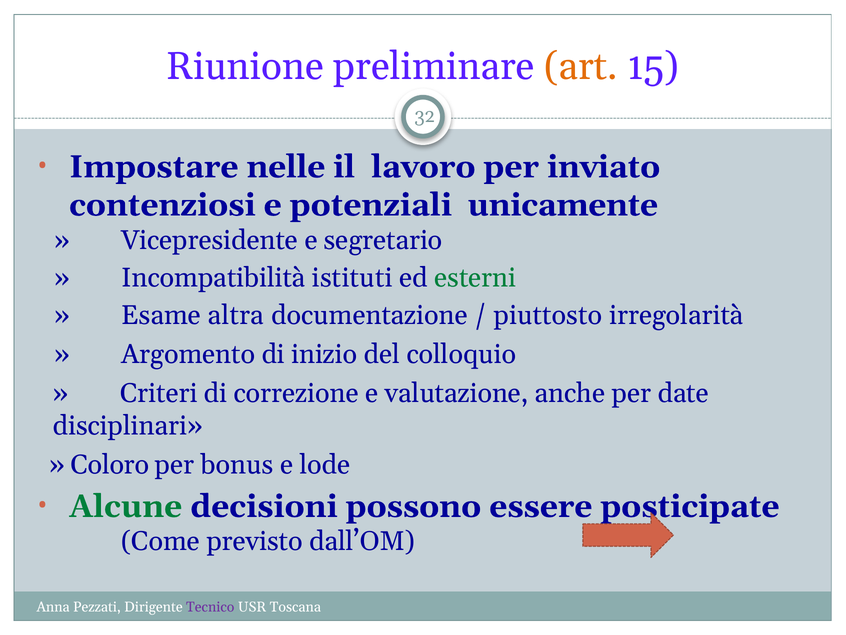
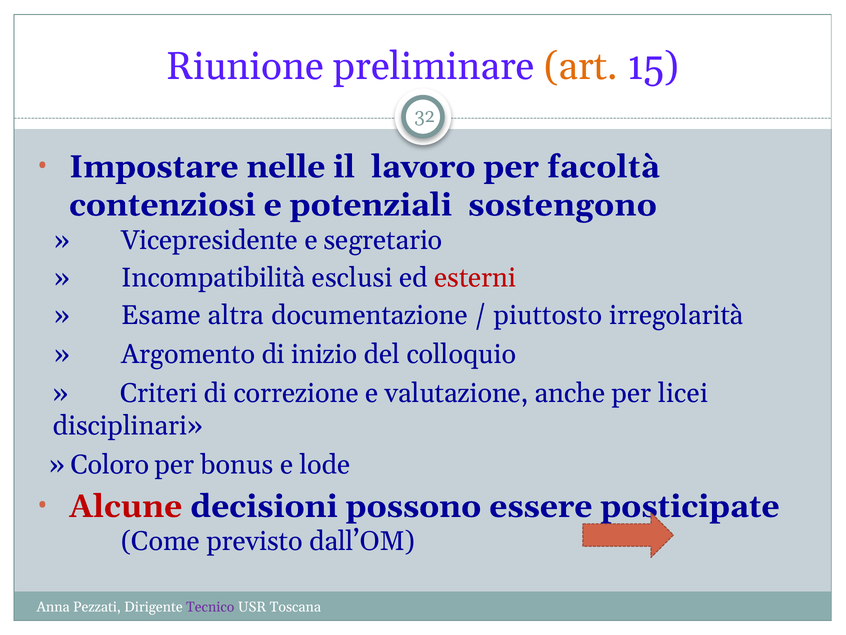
inviato: inviato -> facoltà (603, 167)
unicamente: unicamente -> sostengono (563, 205)
istituti: istituti -> esclusi (352, 277)
esterni colour: green -> red (475, 277)
date: date -> licei (683, 393)
Alcune colour: green -> red (126, 506)
